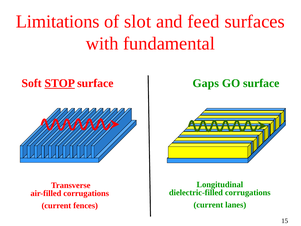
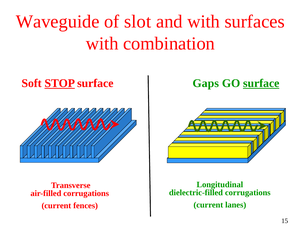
Limitations: Limitations -> Waveguide (58, 22)
and feed: feed -> with (204, 22)
fundamental: fundamental -> combination (169, 44)
surface underline: none -> present (261, 83)
